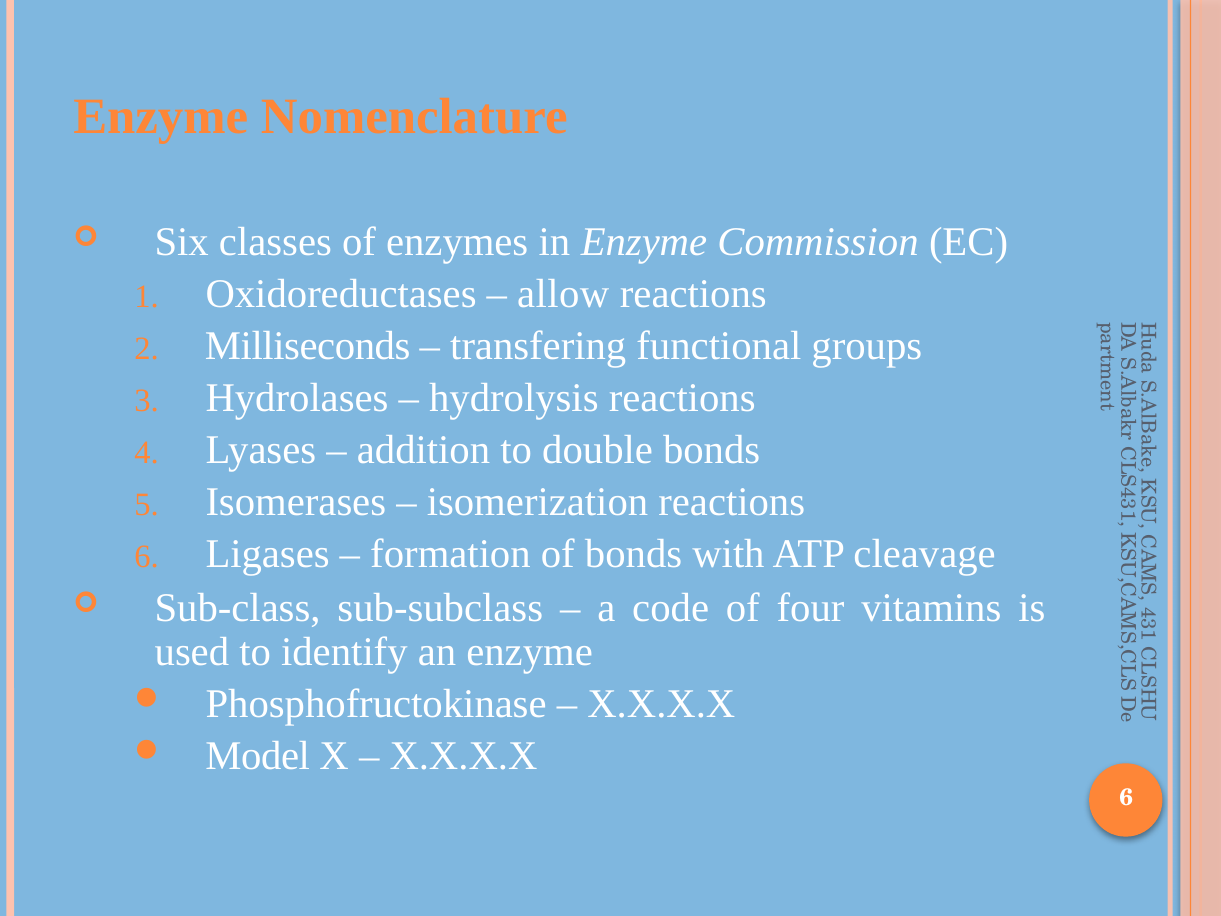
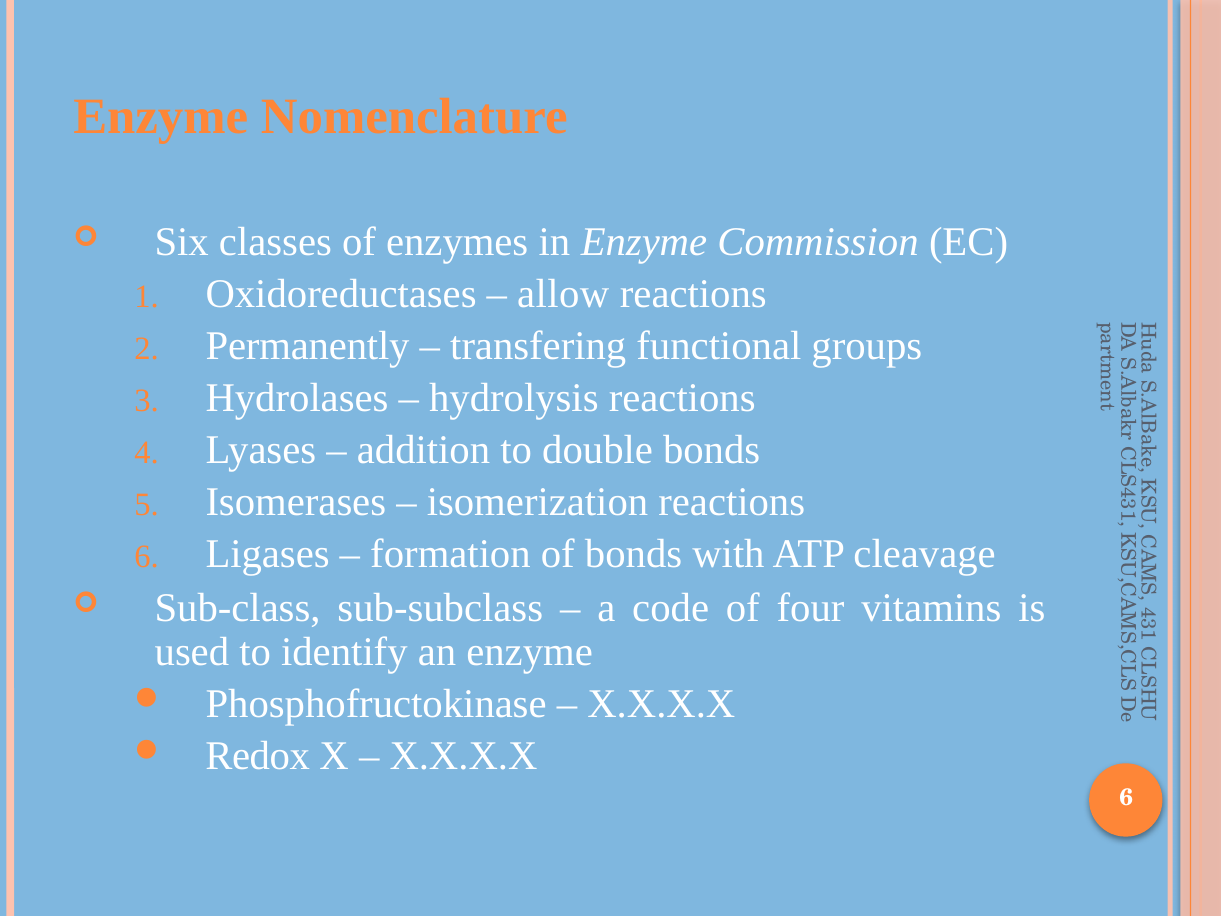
Milliseconds: Milliseconds -> Permanently (308, 346)
Model: Model -> Redox (258, 756)
